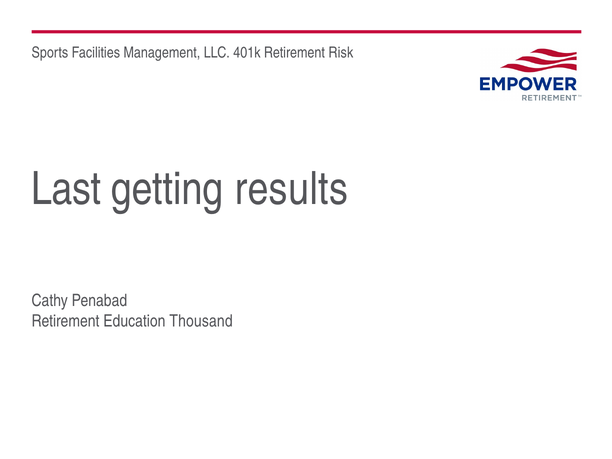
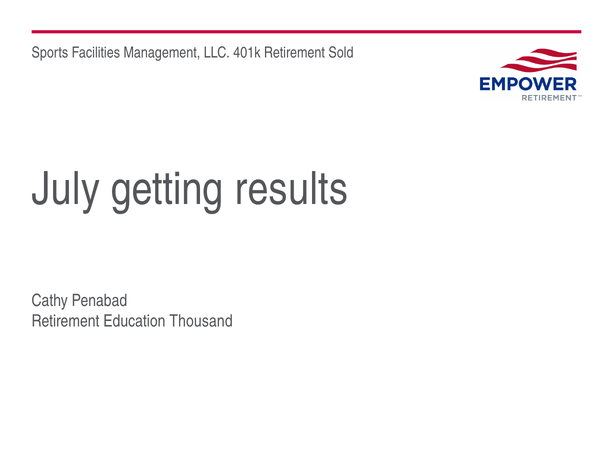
Risk: Risk -> Sold (341, 53)
Last: Last -> July (66, 189)
